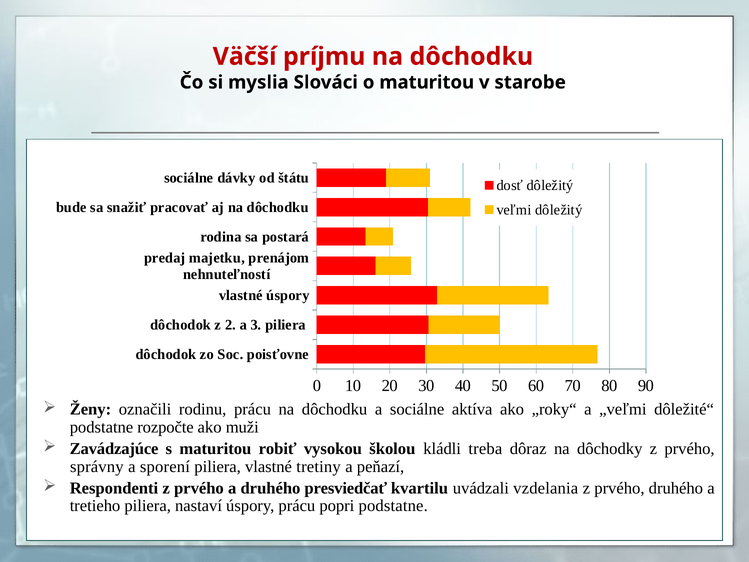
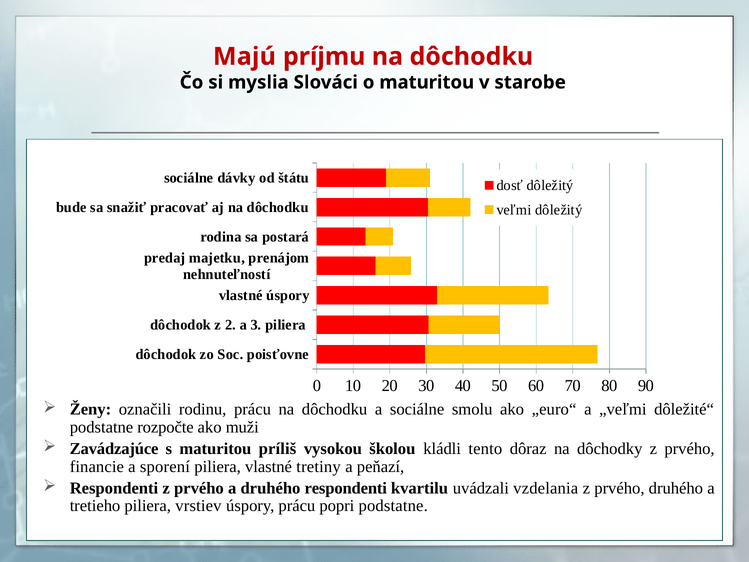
Väčší: Väčší -> Majú (244, 57)
aktíva: aktíva -> smolu (472, 409)
„roky“: „roky“ -> „euro“ (554, 409)
robiť: robiť -> príliš (278, 449)
treba: treba -> tento (485, 449)
správny: správny -> financie (97, 467)
druhého presviedčať: presviedčať -> respondenti (346, 488)
nastaví: nastaví -> vrstiev (198, 506)
